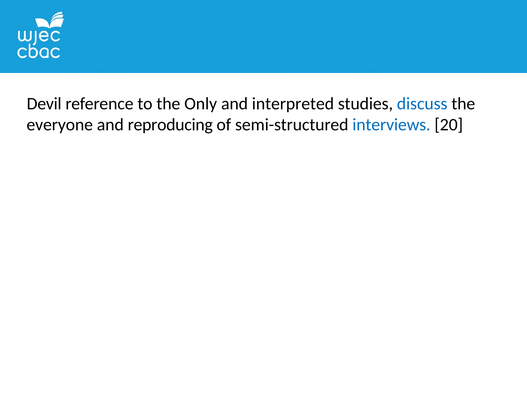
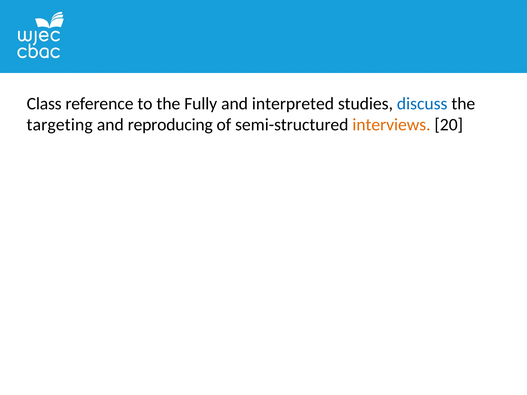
Devil: Devil -> Class (44, 104)
Only: Only -> Fully (201, 104)
everyone: everyone -> targeting (60, 125)
interviews colour: blue -> orange (391, 125)
